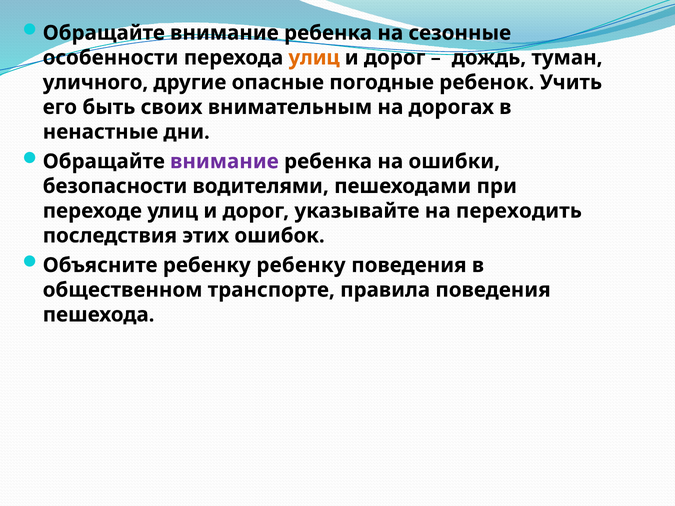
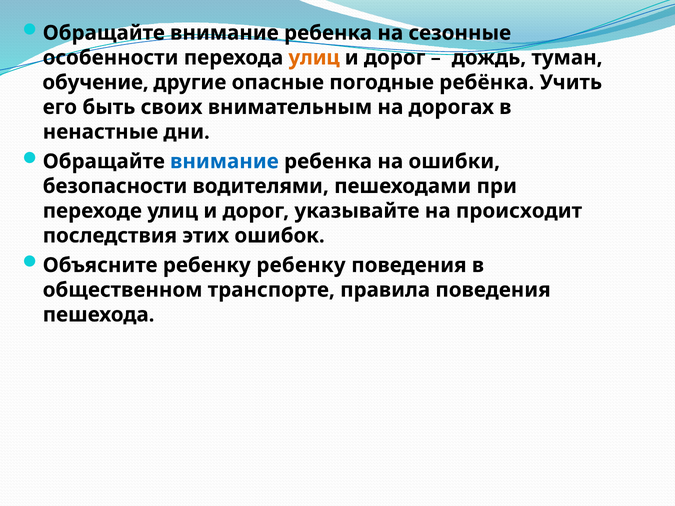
уличного: уличного -> обучение (95, 82)
ребенок: ребенок -> ребёнка (487, 82)
внимание colour: purple -> blue (224, 162)
переходить: переходить -> происходит (519, 211)
